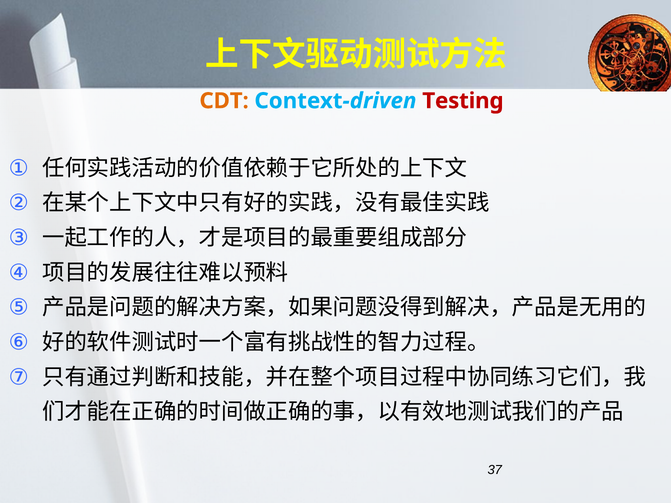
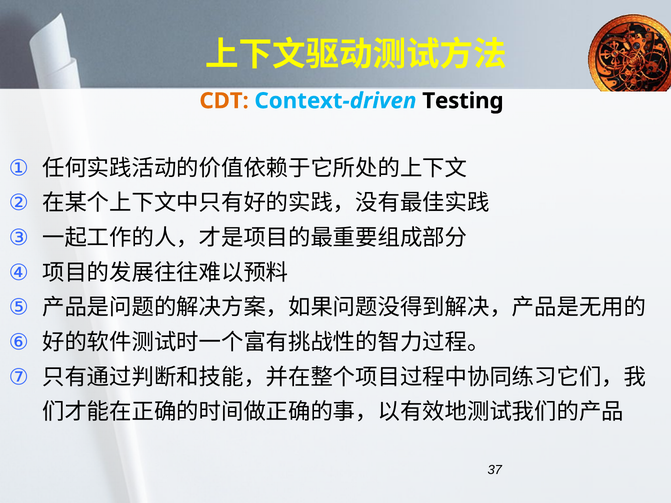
Testing colour: red -> black (463, 101)
